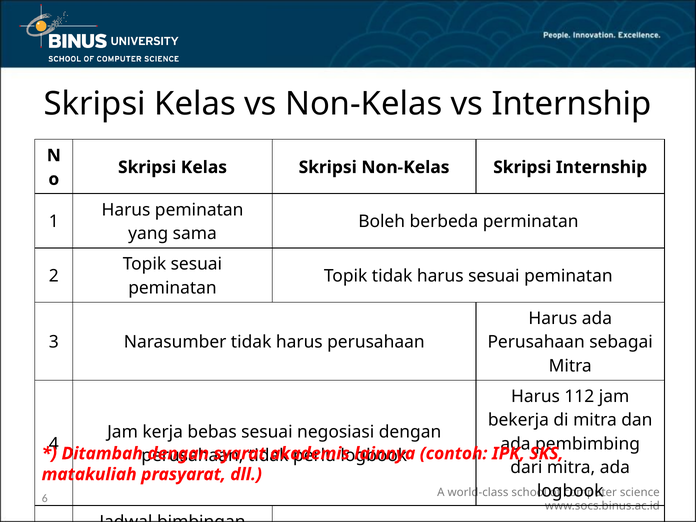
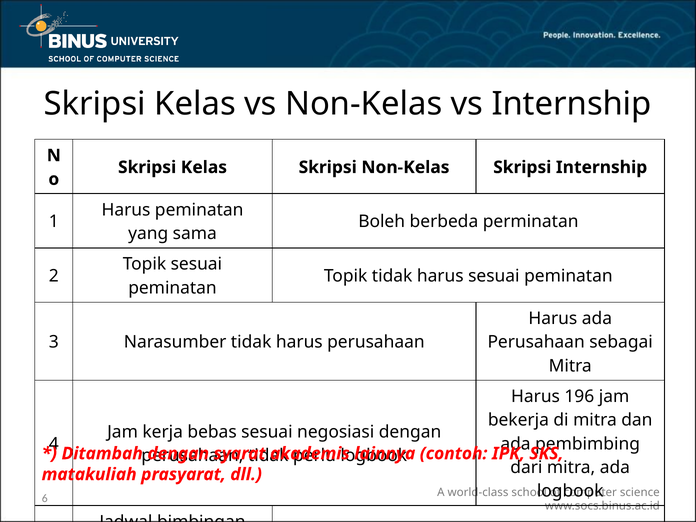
112: 112 -> 196 (579, 397)
